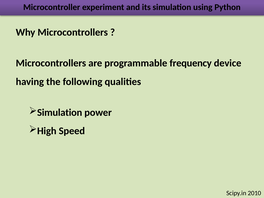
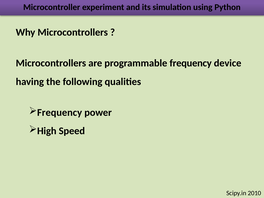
Simulation: Simulation -> Frequency (60, 112)
